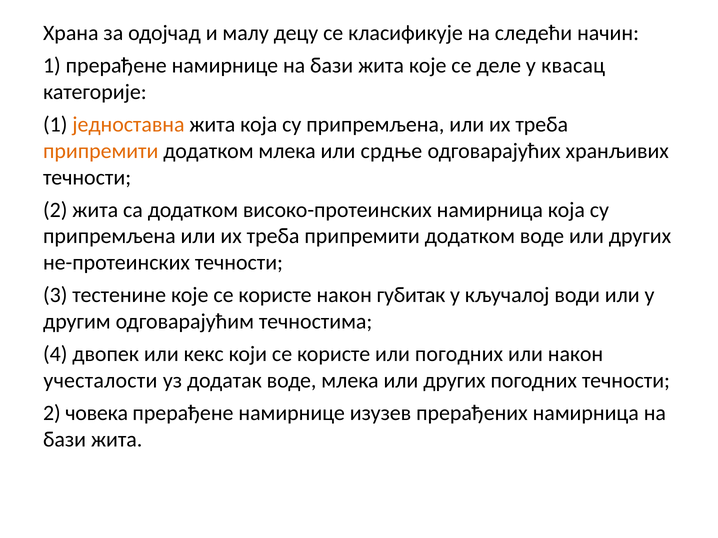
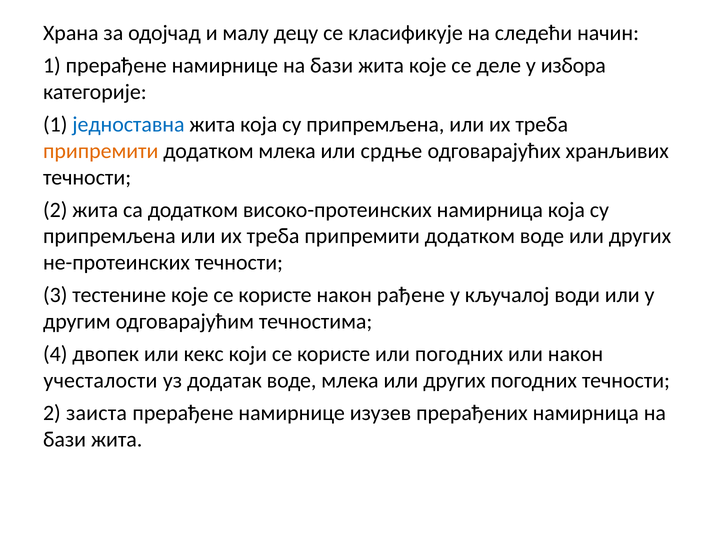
квасац: квасац -> избора (573, 66)
једноставна colour: orange -> blue (128, 125)
губитак: губитак -> рађене (411, 296)
човека: човека -> заиста (97, 414)
